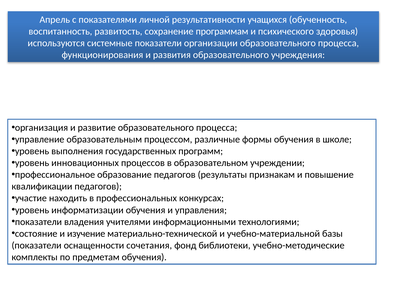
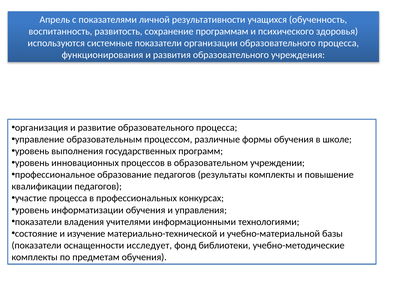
результаты признакам: признакам -> комплекты (272, 175)
участие находить: находить -> процесса (68, 199)
сочетания: сочетания -> исследует (149, 246)
